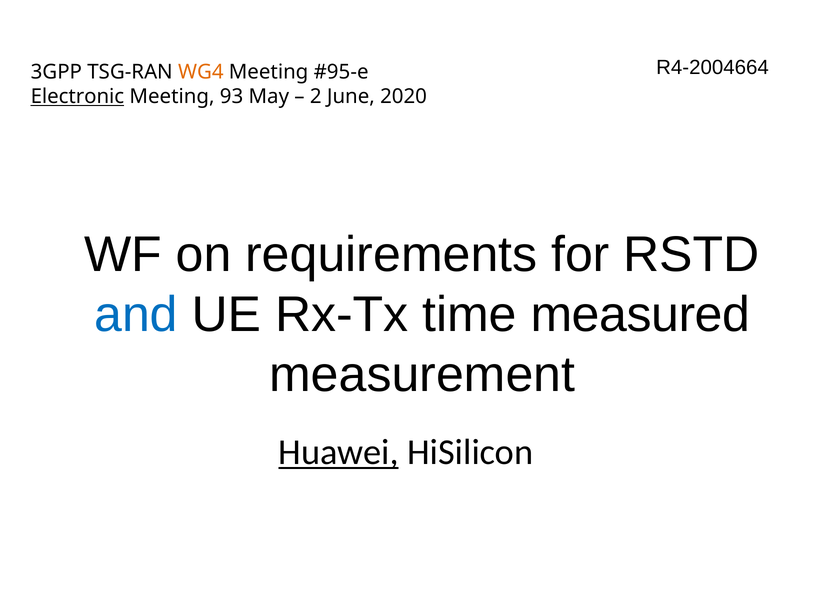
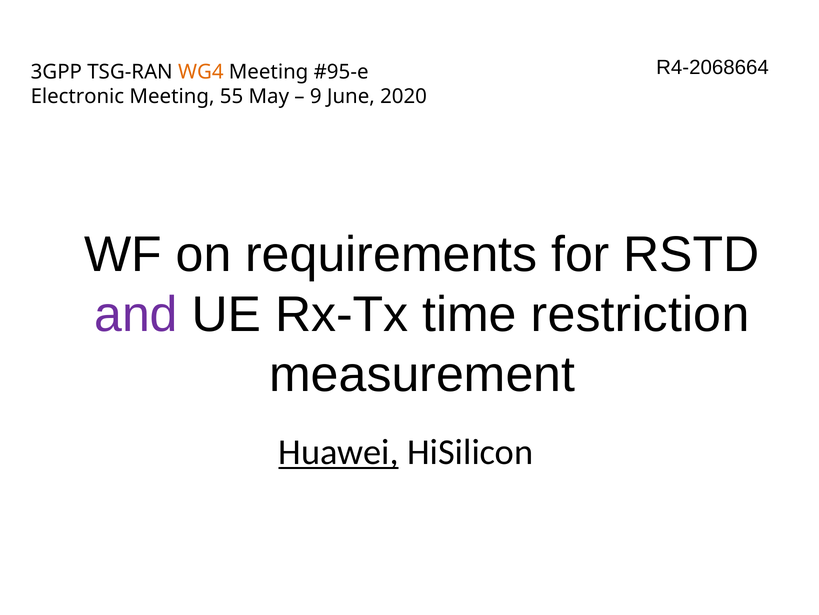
R4-2004664: R4-2004664 -> R4-2068664 (712, 67)
Electronic underline: present -> none (77, 96)
93: 93 -> 55 (232, 96)
2: 2 -> 9 (316, 96)
and colour: blue -> purple (136, 314)
measured: measured -> restriction (640, 314)
